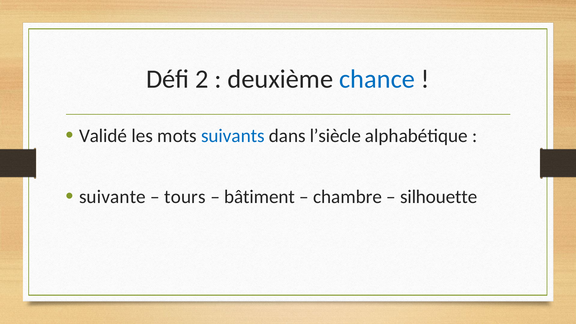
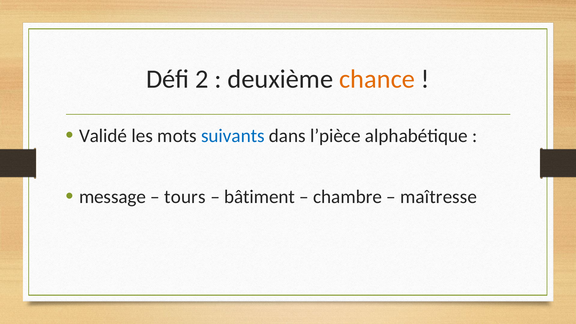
chance colour: blue -> orange (377, 79)
l’siècle: l’siècle -> l’pièce (335, 136)
suivante: suivante -> message (113, 197)
silhouette: silhouette -> maîtresse (439, 197)
